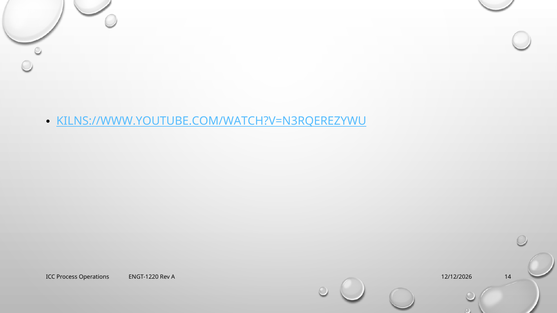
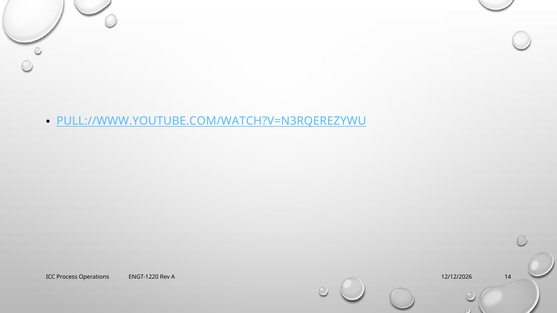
KILNS://WWW.YOUTUBE.COM/WATCH?V=N3RQEREZYWU: KILNS://WWW.YOUTUBE.COM/WATCH?V=N3RQEREZYWU -> PULL://WWW.YOUTUBE.COM/WATCH?V=N3RQEREZYWU (211, 121)
